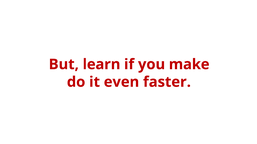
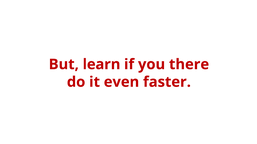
make: make -> there (189, 65)
